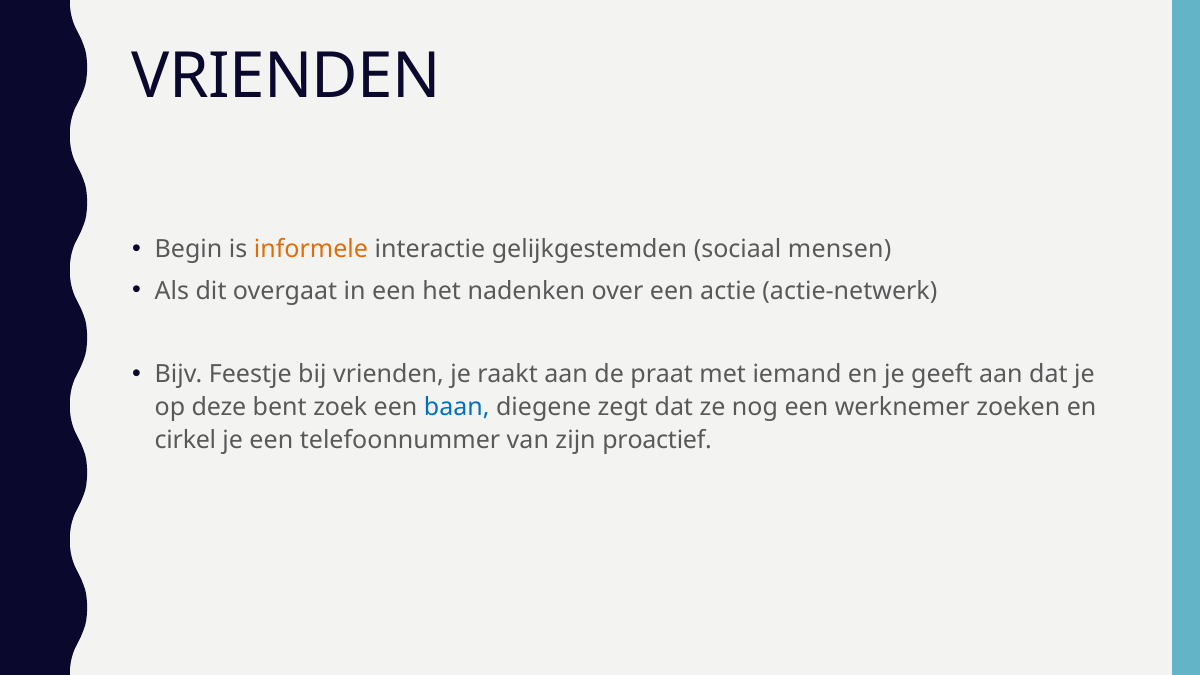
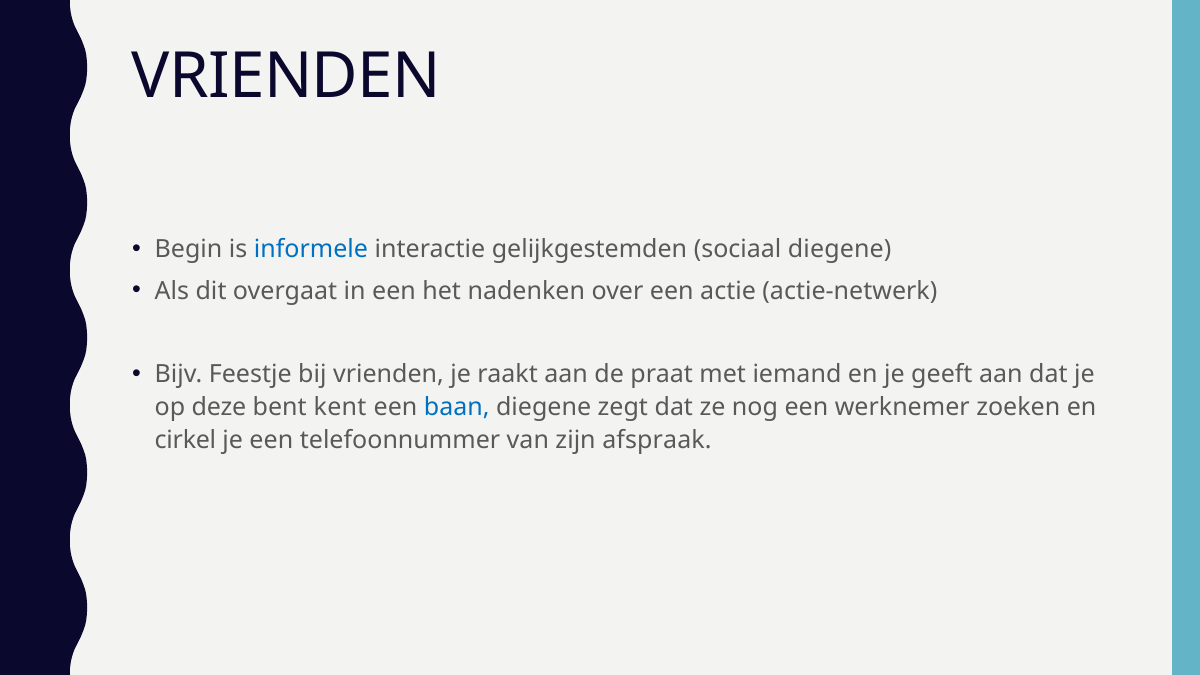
informele colour: orange -> blue (311, 249)
sociaal mensen: mensen -> diegene (840, 249)
zoek: zoek -> kent (340, 407)
proactief: proactief -> afspraak (657, 440)
